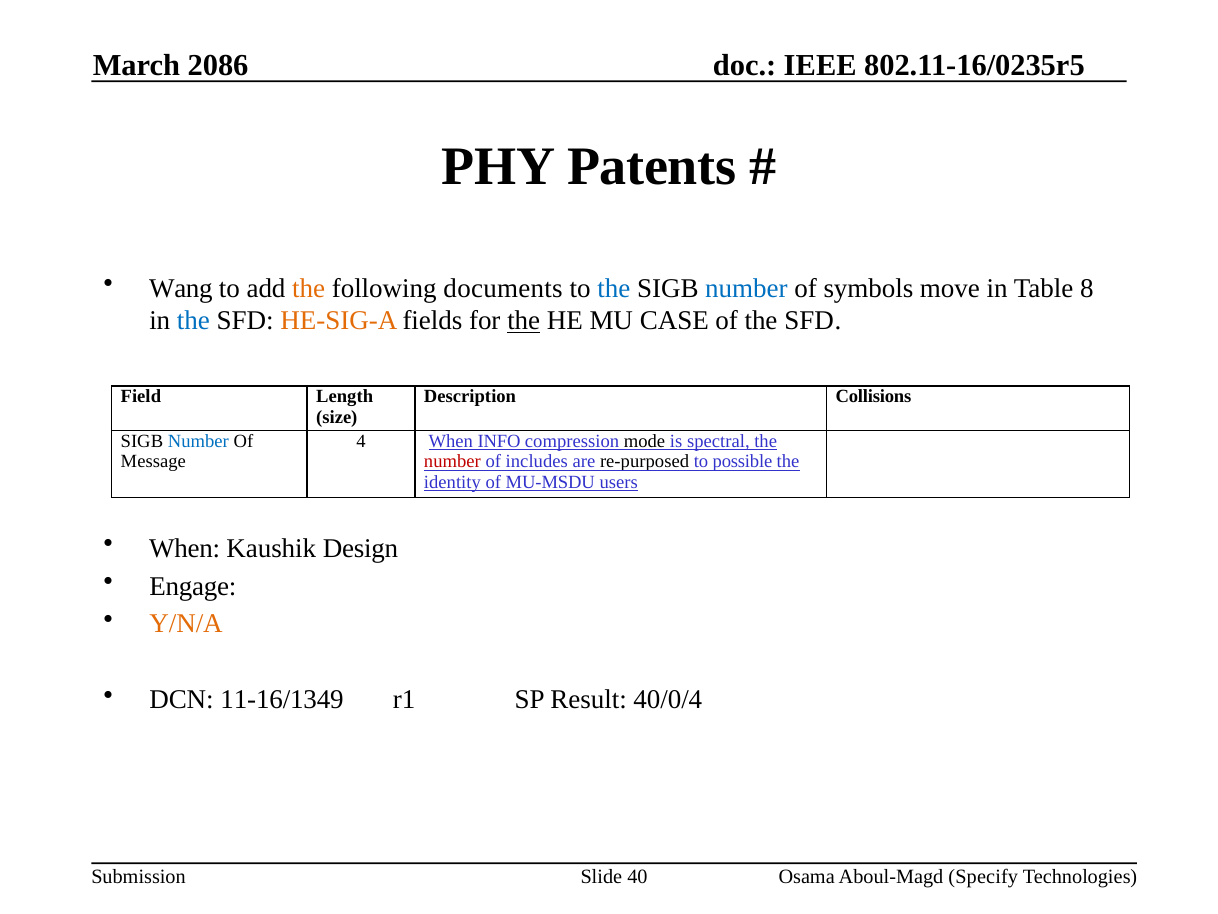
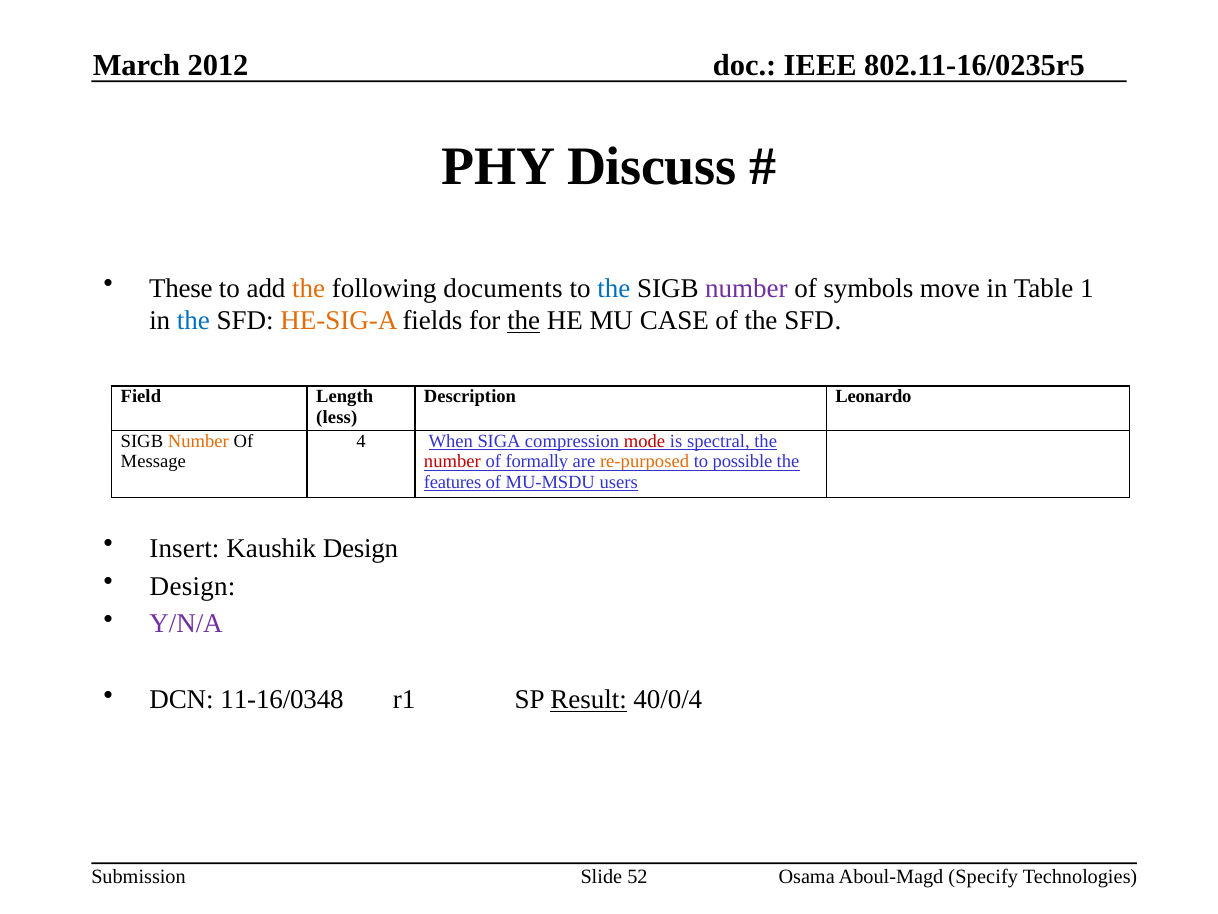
2086: 2086 -> 2012 (218, 65)
Patents: Patents -> Discuss (652, 166)
Wang: Wang -> These (181, 288)
number colour: blue -> purple (746, 288)
8: 8 -> 1 (1087, 288)
Collisions: Collisions -> Leonardo (873, 396)
size: size -> less (337, 417)
Number colour: blue -> orange (198, 441)
INFO: INFO -> SIGA (499, 441)
mode colour: black -> red (645, 441)
includes: includes -> formally (537, 462)
re-purposed colour: black -> orange (645, 462)
identity: identity -> features (453, 482)
When: When -> Insert (184, 548)
Engage: Engage -> Design (193, 586)
Y/N/A colour: orange -> purple (186, 624)
11-16/1349: 11-16/1349 -> 11-16/0348 (282, 699)
Result underline: none -> present (589, 699)
40: 40 -> 52 (637, 876)
